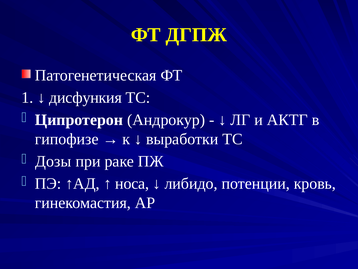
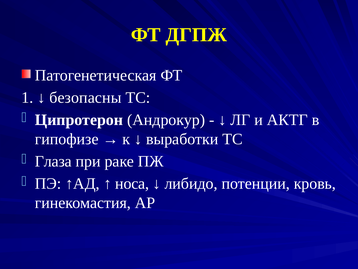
дисфункия: дисфункия -> безопасны (85, 97)
Дозы: Дозы -> Глаза (53, 161)
